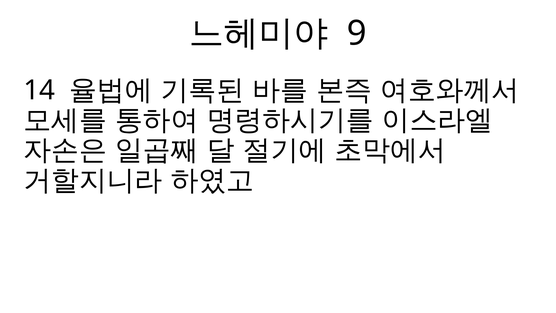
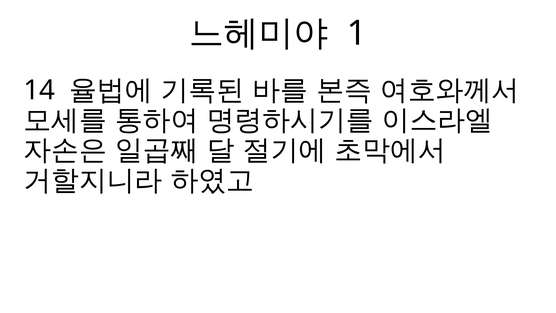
9: 9 -> 1 (357, 33)
